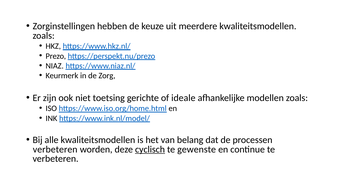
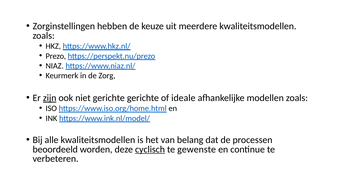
zijn underline: none -> present (50, 98)
niet toetsing: toetsing -> gerichte (109, 98)
verbeteren: verbeteren -> beoordeeld (55, 149)
